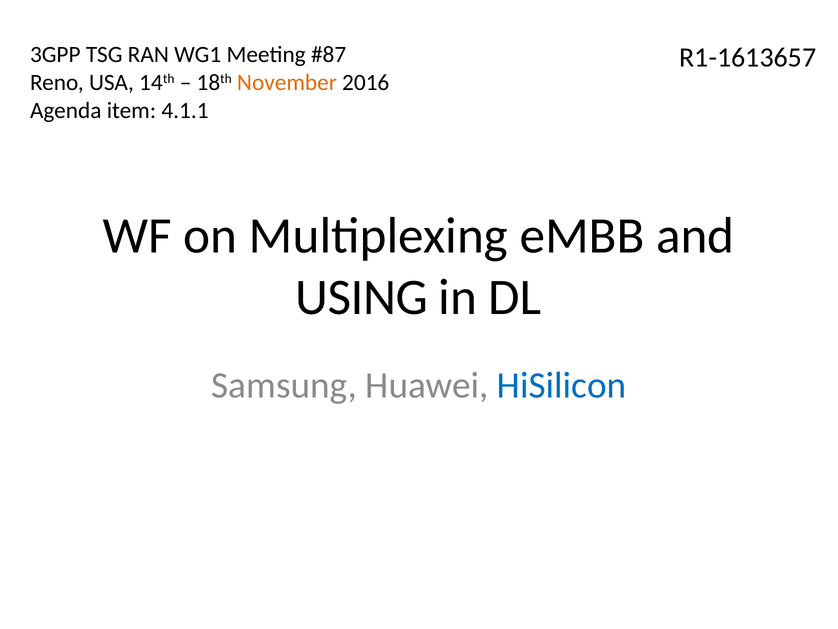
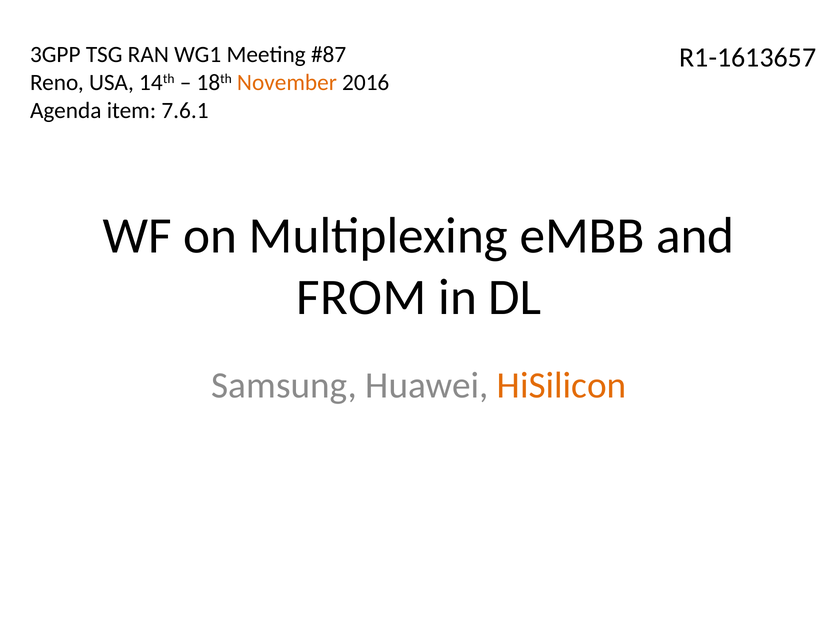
4.1.1: 4.1.1 -> 7.6.1 (185, 111)
USING: USING -> FROM (361, 297)
HiSilicon colour: blue -> orange (562, 385)
